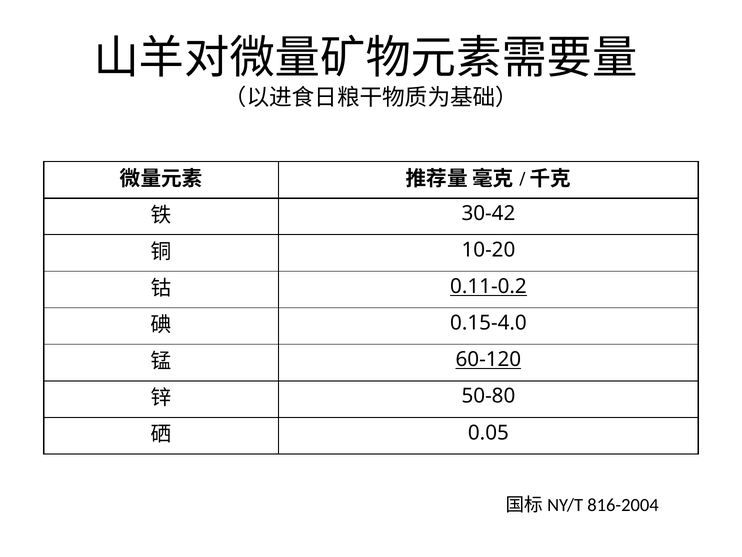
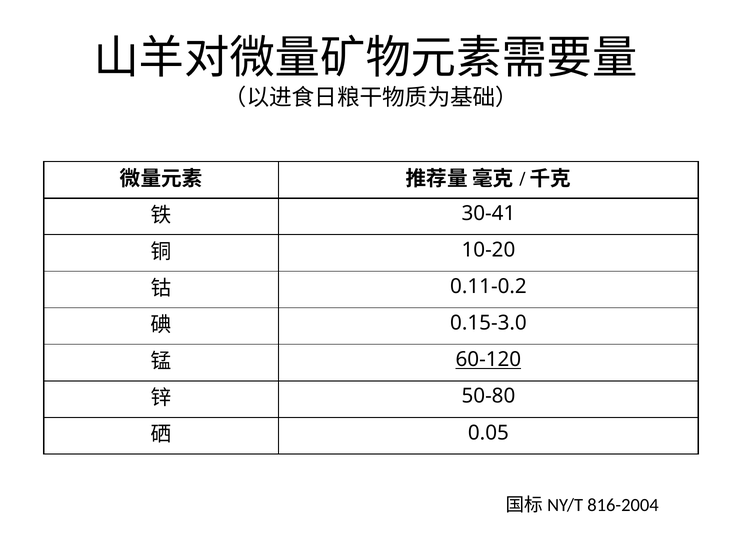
30-42: 30-42 -> 30-41 (488, 213)
0.11-0.2 underline: present -> none (488, 286)
0.15-4.0: 0.15-4.0 -> 0.15-3.0 (488, 323)
